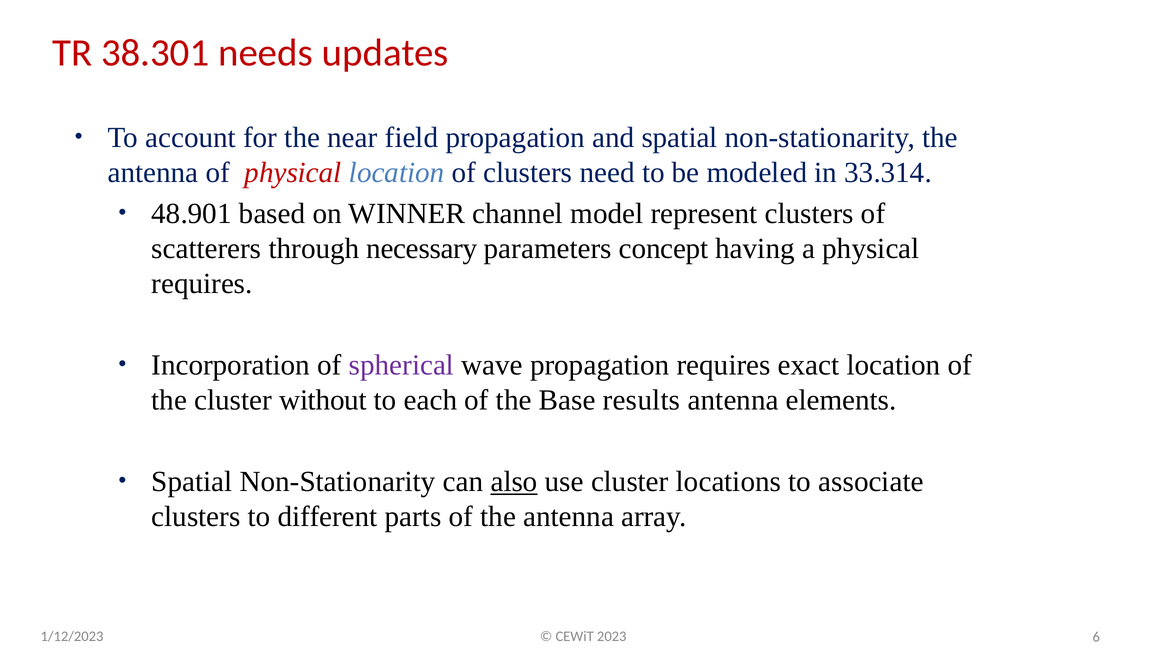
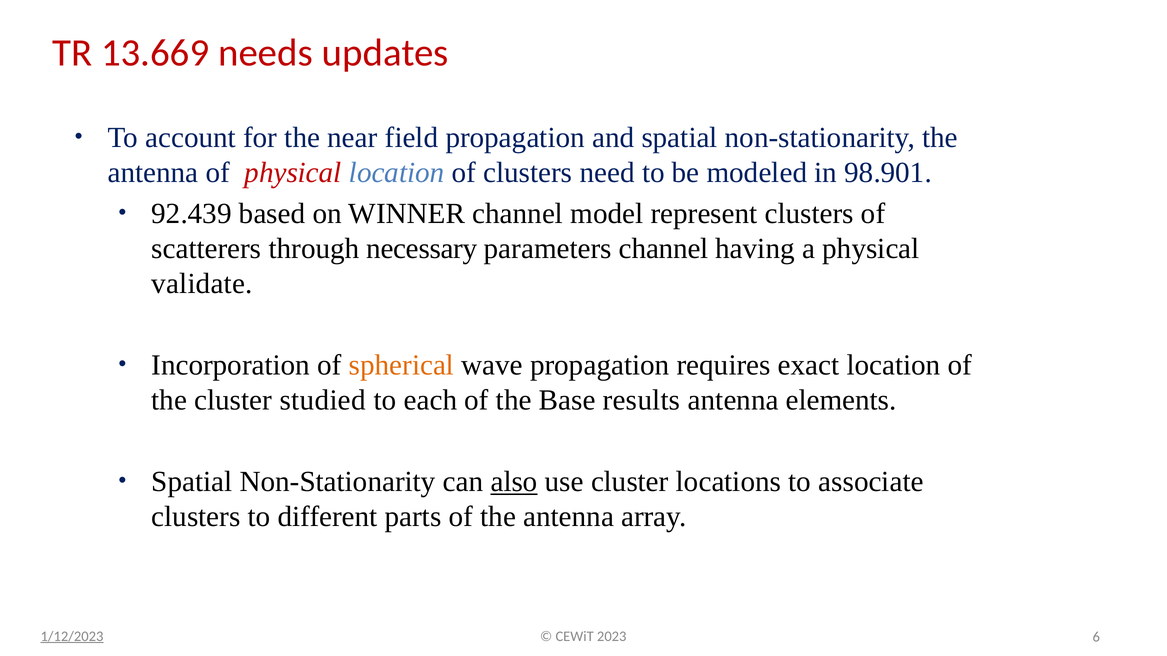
38.301: 38.301 -> 13.669 (155, 53)
33.314: 33.314 -> 98.901 (888, 173)
48.901: 48.901 -> 92.439 (192, 214)
parameters concept: concept -> channel (664, 249)
requires: requires -> validate (202, 284)
spherical colour: purple -> orange (402, 365)
without: without -> studied (323, 400)
1/12/2023 underline: none -> present (72, 637)
